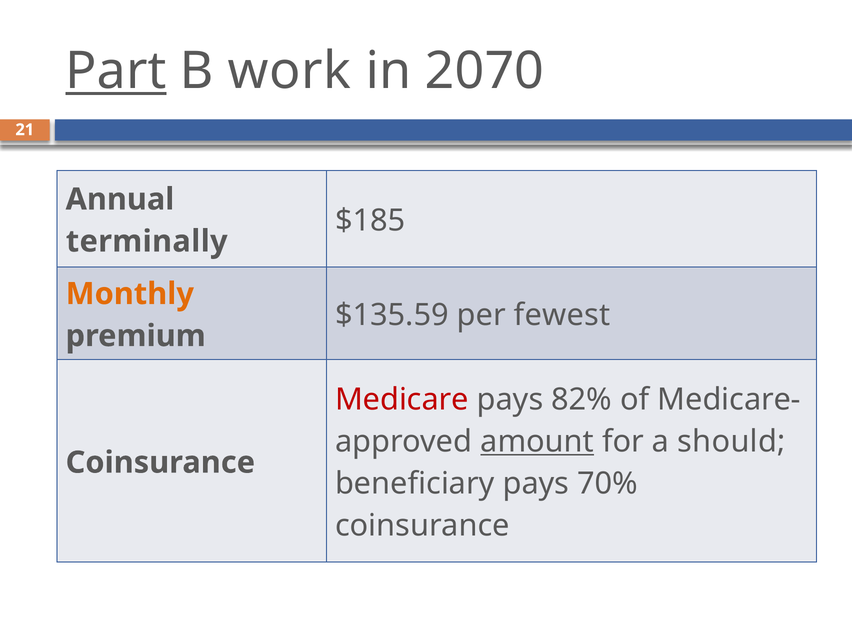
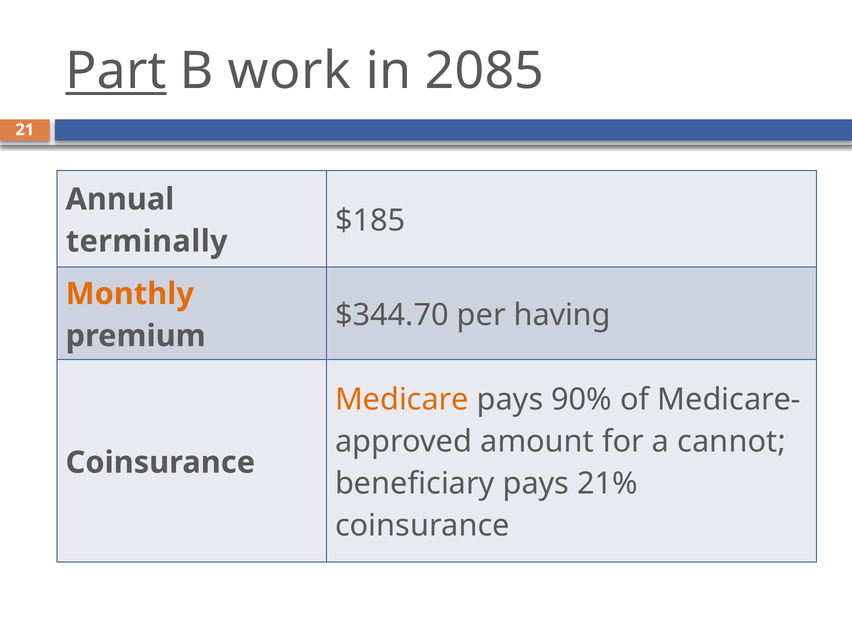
2070: 2070 -> 2085 (485, 71)
$135.59: $135.59 -> $344.70 (392, 315)
fewest: fewest -> having (562, 315)
Medicare colour: red -> orange (402, 400)
82%: 82% -> 90% (582, 400)
amount underline: present -> none (537, 442)
should: should -> cannot (732, 442)
70%: 70% -> 21% (608, 484)
